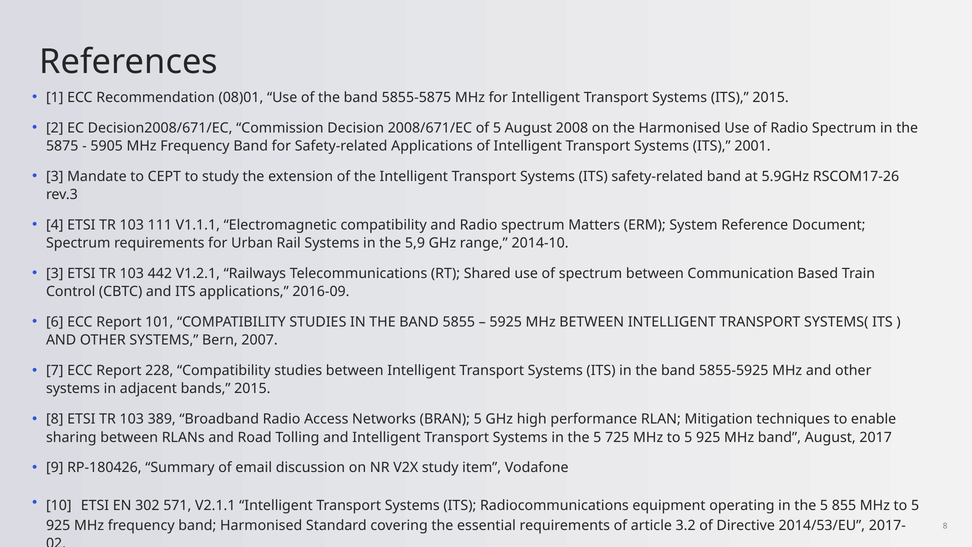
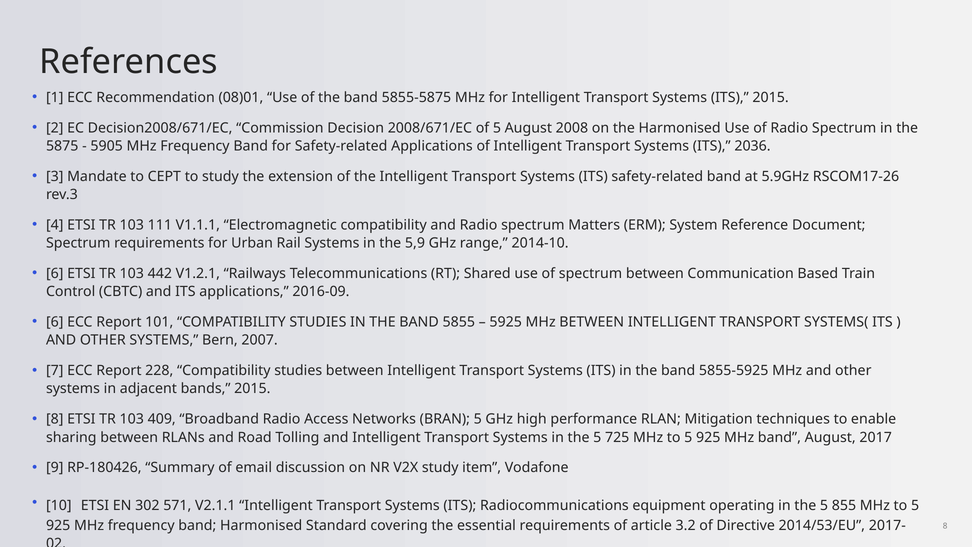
2001: 2001 -> 2036 (753, 146)
3: 3 -> 6 (55, 273)
389: 389 -> 409 (162, 419)
